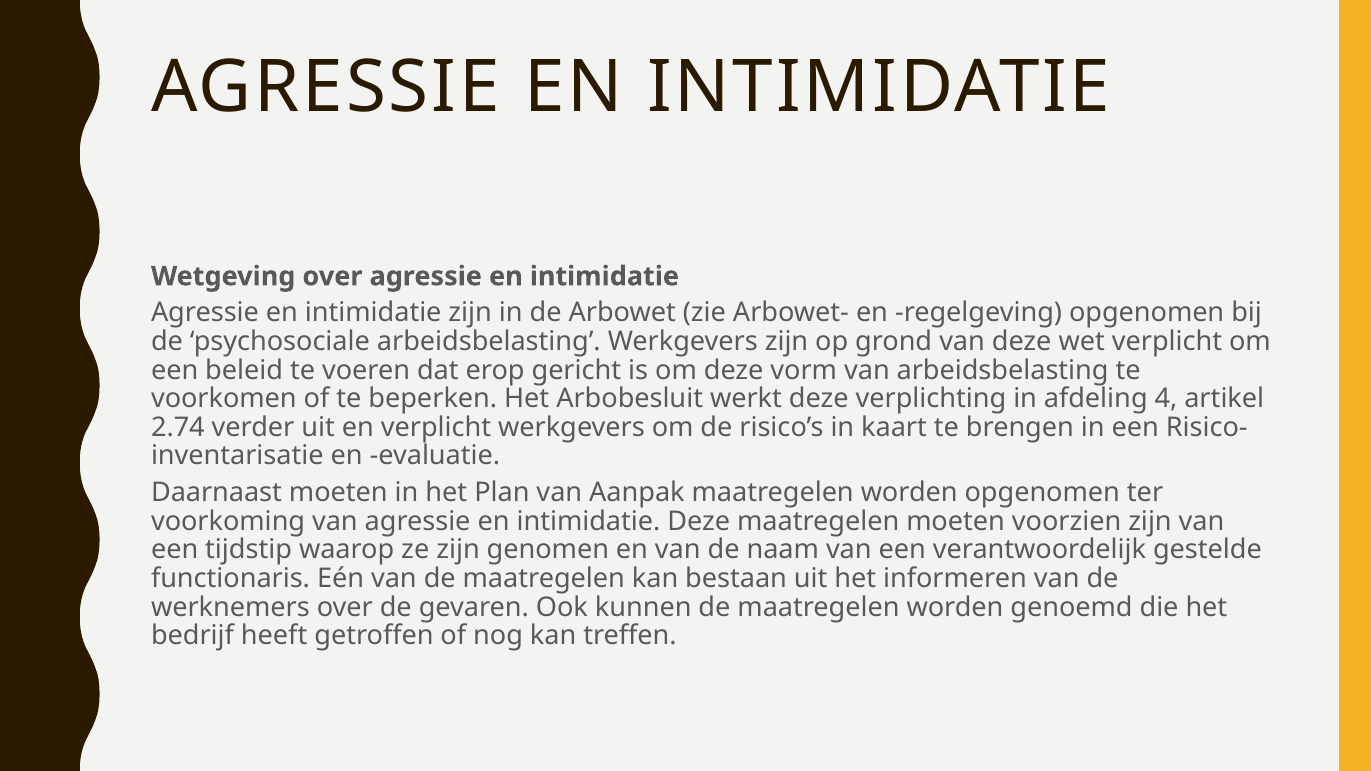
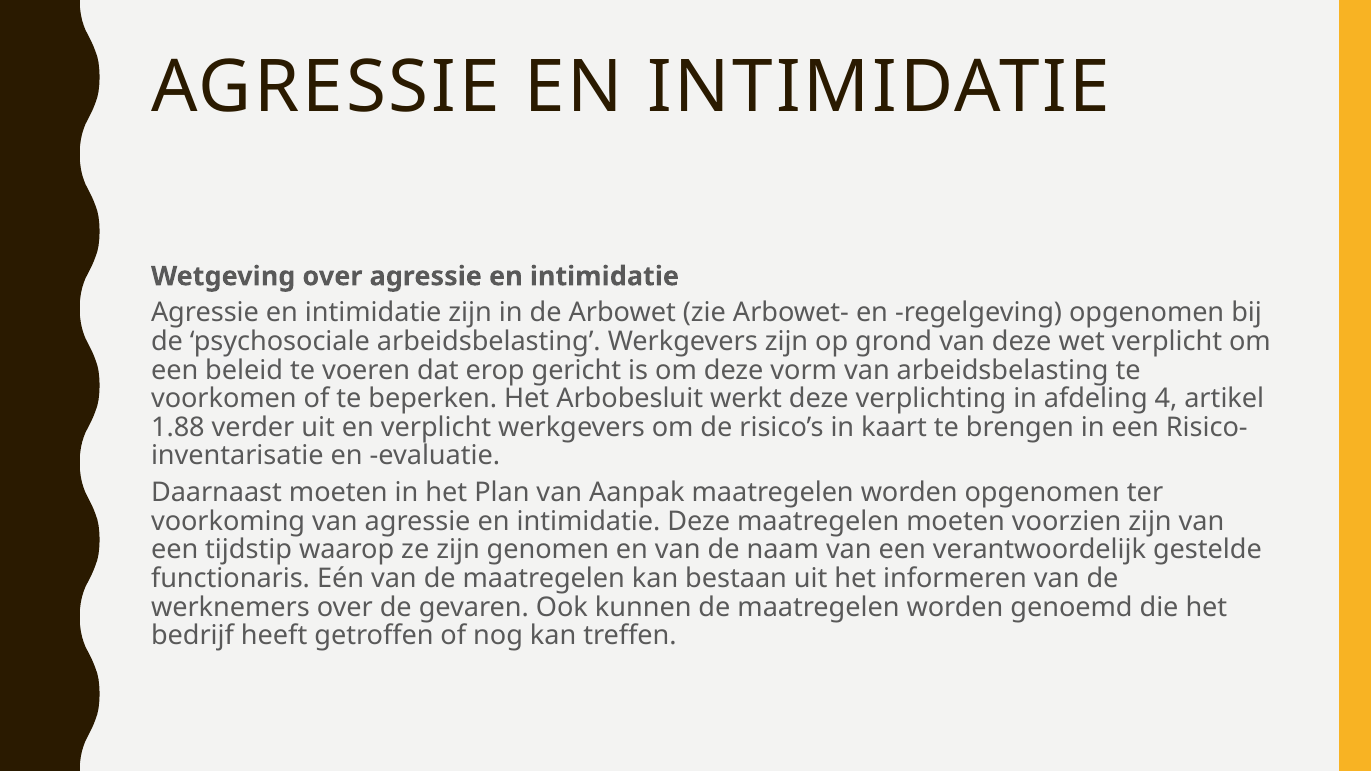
2.74: 2.74 -> 1.88 (178, 428)
